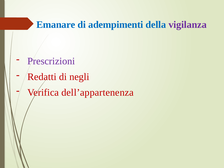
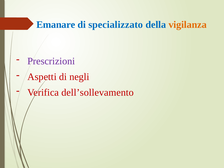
adempimenti: adempimenti -> specializzato (116, 25)
vigilanza colour: purple -> orange (188, 25)
Redatti: Redatti -> Aspetti (42, 77)
dell’appartenenza: dell’appartenenza -> dell’sollevamento (98, 93)
